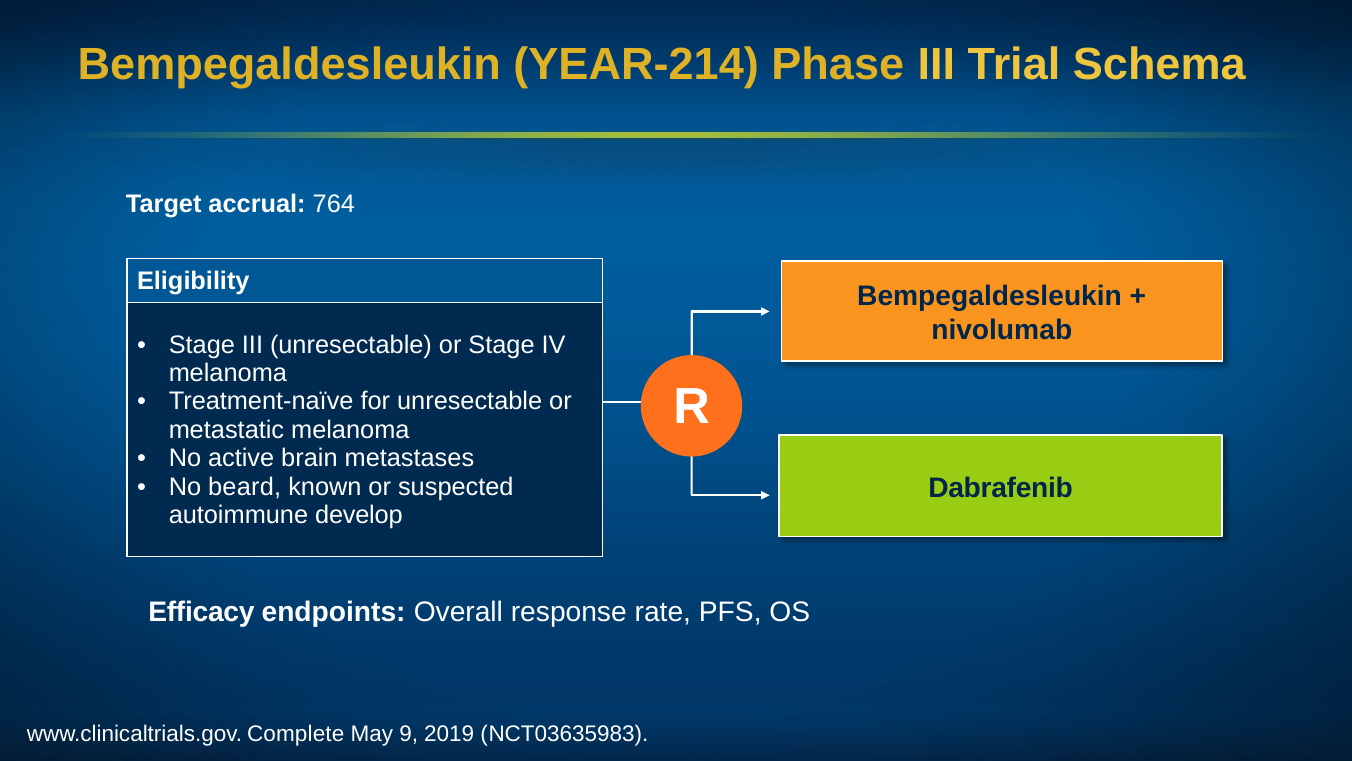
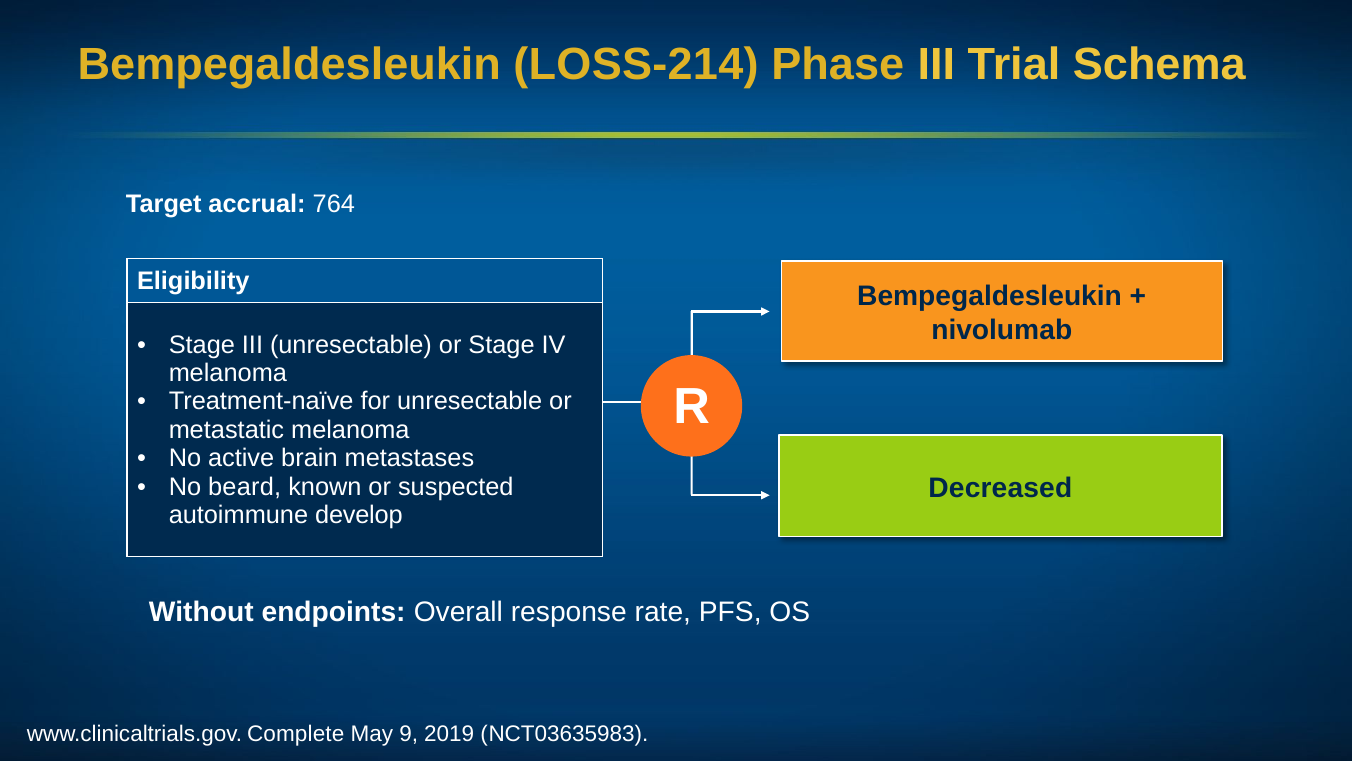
YEAR-214: YEAR-214 -> LOSS-214 (636, 64)
Dabrafenib: Dabrafenib -> Decreased (1000, 488)
Efficacy: Efficacy -> Without (201, 612)
